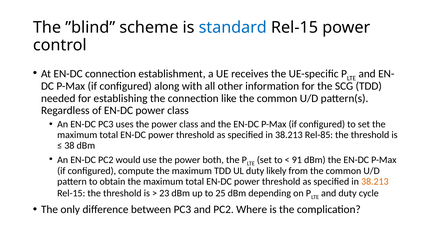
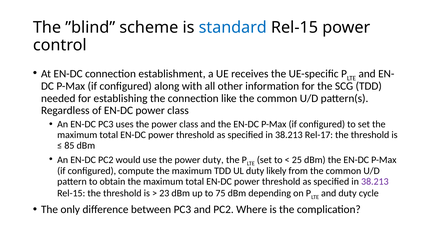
Rel-85: Rel-85 -> Rel-17 (319, 135)
38: 38 -> 85 (69, 146)
power both: both -> duty (213, 160)
91: 91 -> 25 (297, 160)
38.213 colour: orange -> purple (375, 181)
25: 25 -> 75 (220, 193)
